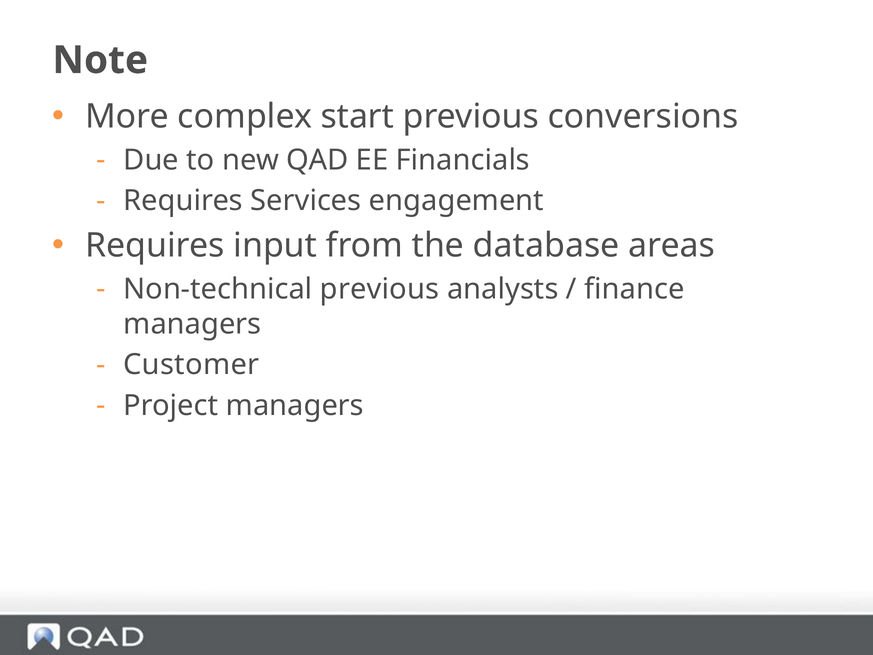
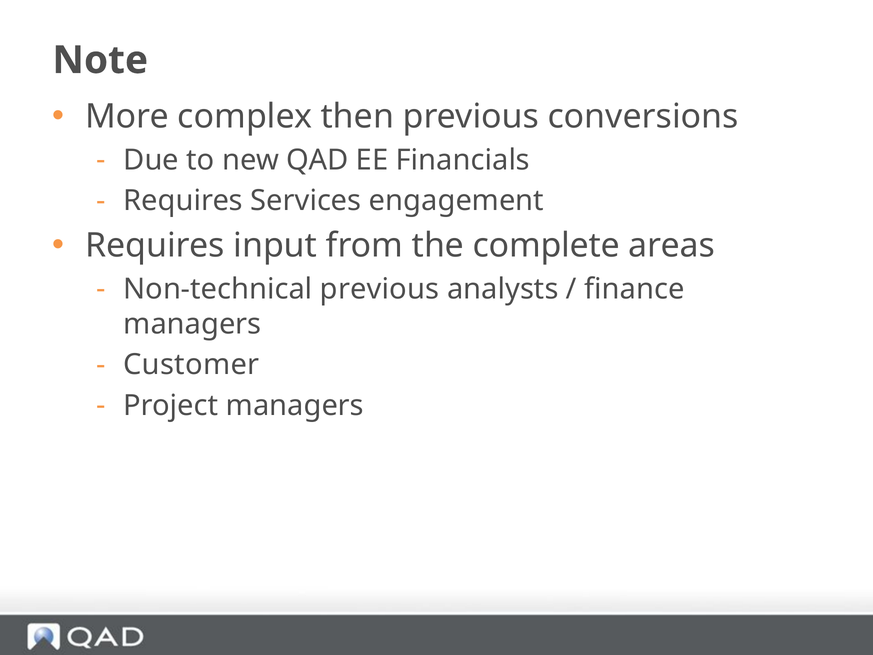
start: start -> then (357, 117)
database: database -> complete (546, 246)
